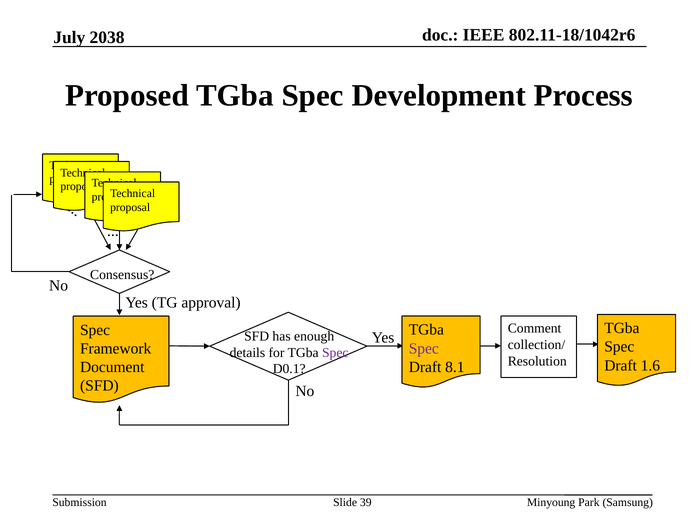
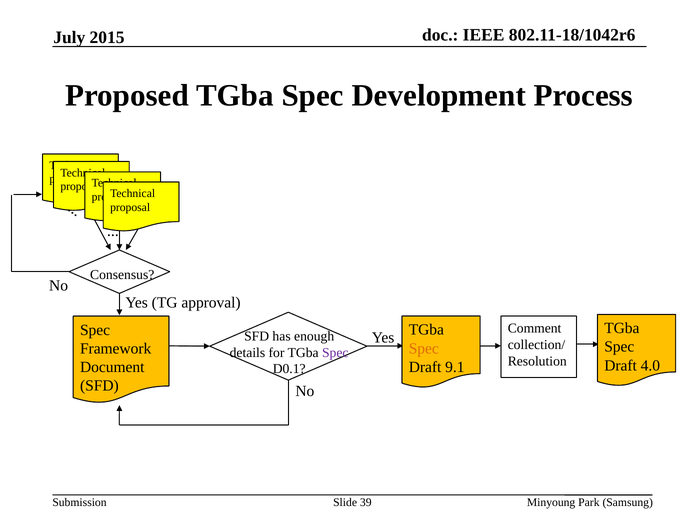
2038: 2038 -> 2015 (107, 37)
Spec colour: purple -> orange (424, 349)
1.6: 1.6 -> 4.0 (650, 366)
8.1: 8.1 -> 9.1 (455, 367)
